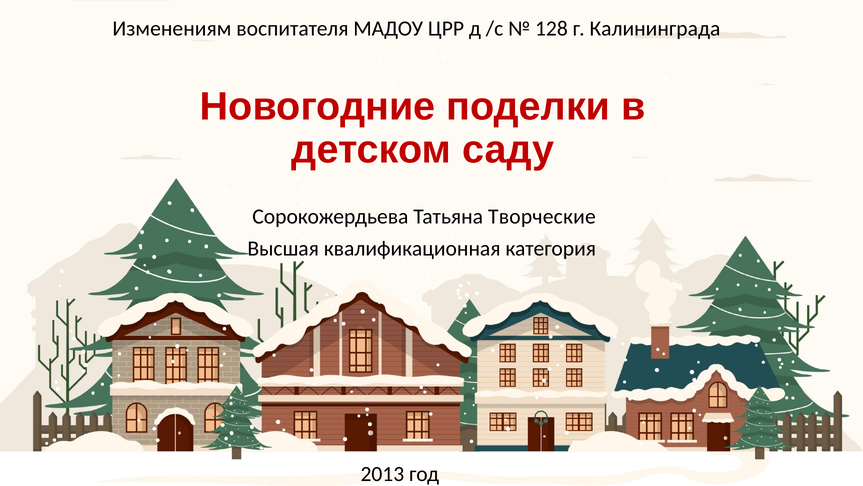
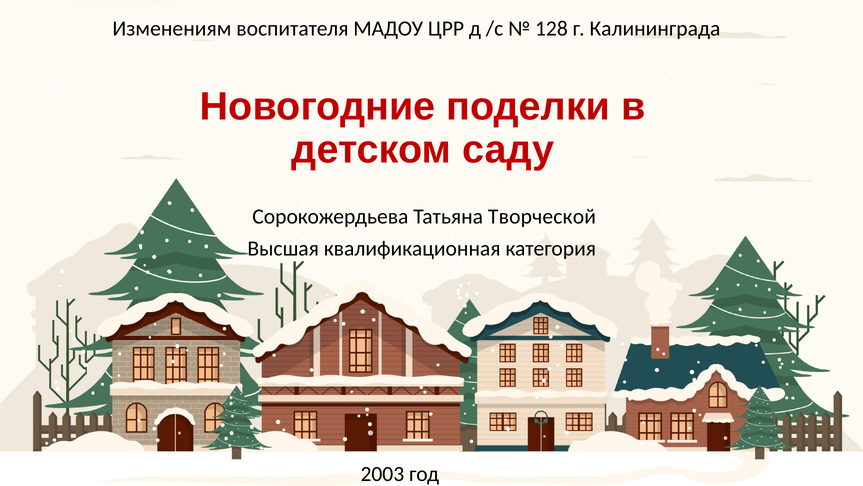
Творческие: Творческие -> Творческой (542, 216)
2013: 2013 -> 2003 (382, 473)
